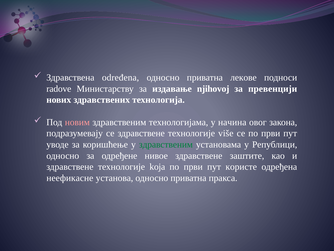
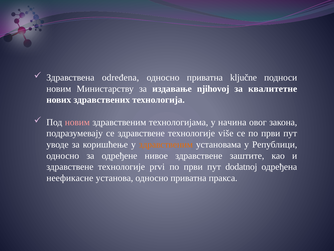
лекове: лекове -> ključne (244, 77)
radove: radove -> новим (59, 89)
превенцији: превенцији -> квалитетне (273, 89)
здравственим colour: green -> orange (166, 144)
koja: koja -> prvi (157, 167)
користе: користе -> dodatnoj (241, 167)
